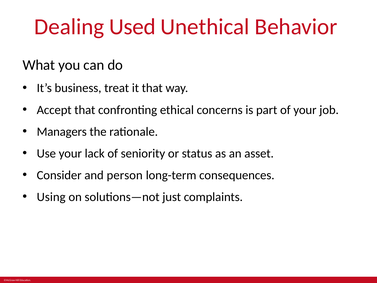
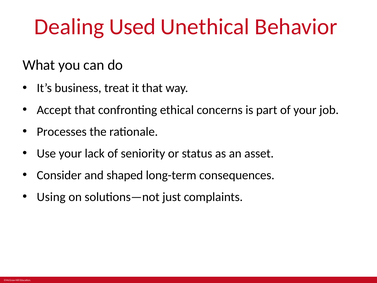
Managers: Managers -> Processes (62, 132)
person: person -> shaped (125, 175)
